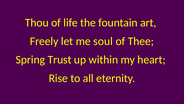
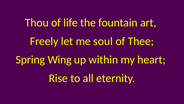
Trust: Trust -> Wing (60, 59)
